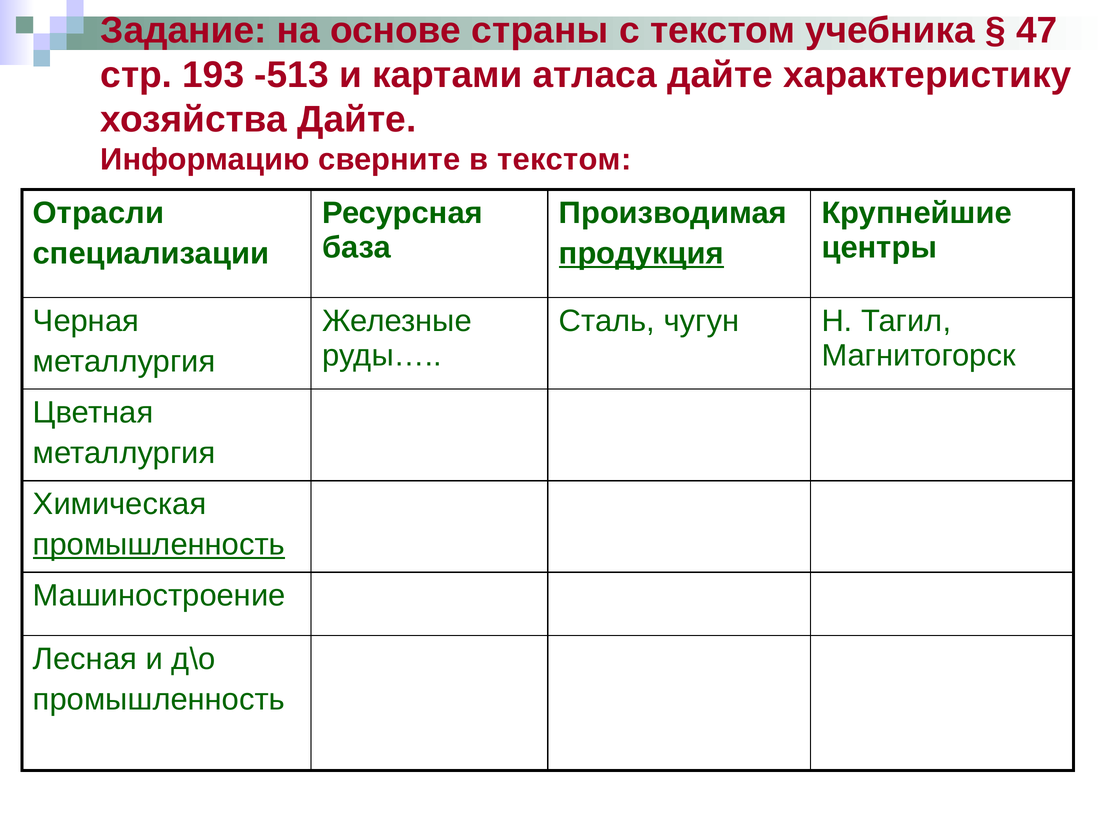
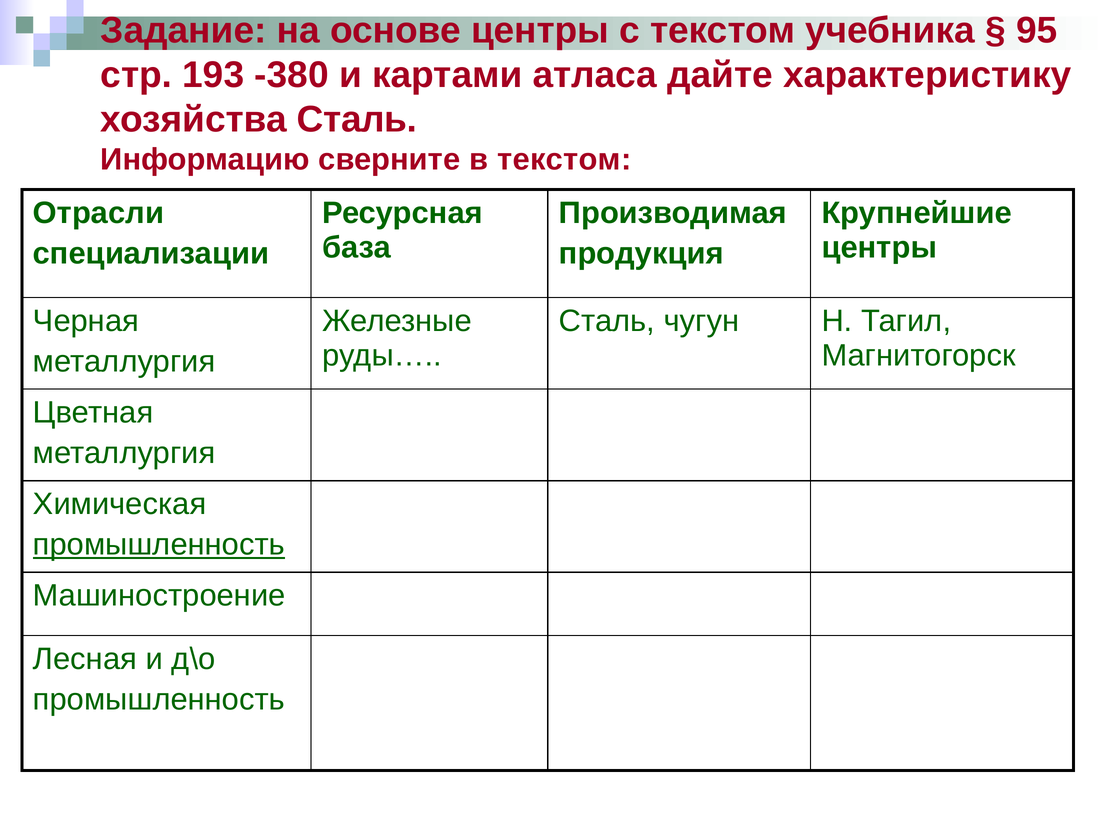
основе страны: страны -> центры (540, 30)
47: 47 -> 95 (1037, 30)
-513: -513 -> -380 (292, 75)
хозяйства Дайте: Дайте -> Сталь (357, 119)
продукция underline: present -> none (641, 254)
